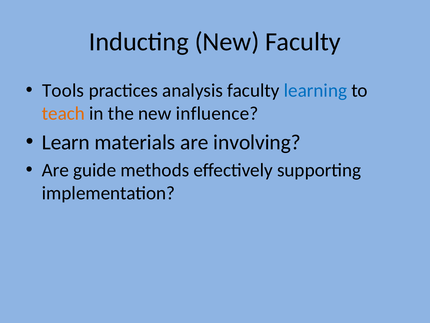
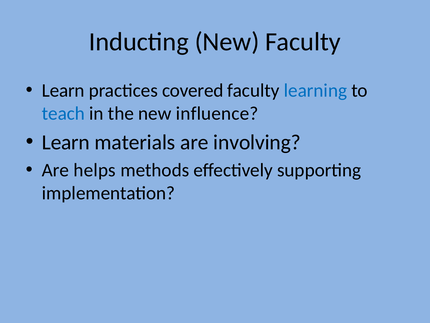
Tools: Tools -> Learn (63, 90)
analysis: analysis -> covered (193, 90)
teach colour: orange -> blue (63, 113)
guide: guide -> helps (95, 170)
